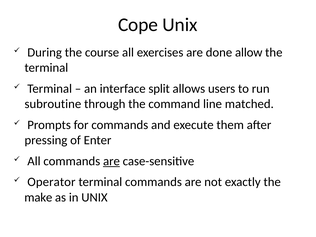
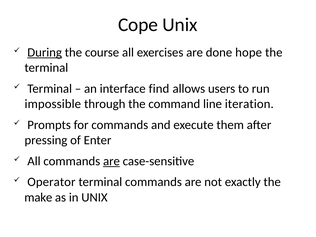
During underline: none -> present (45, 52)
allow: allow -> hope (249, 52)
split: split -> find (159, 89)
subroutine: subroutine -> impossible (53, 104)
matched: matched -> iteration (249, 104)
